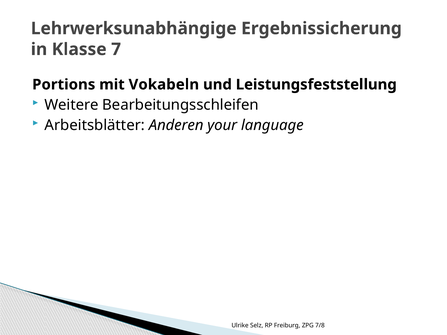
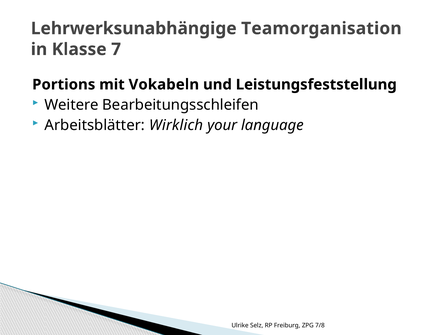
Ergebnissicherung: Ergebnissicherung -> Teamorganisation (321, 28)
Anderen: Anderen -> Wirklich (176, 125)
